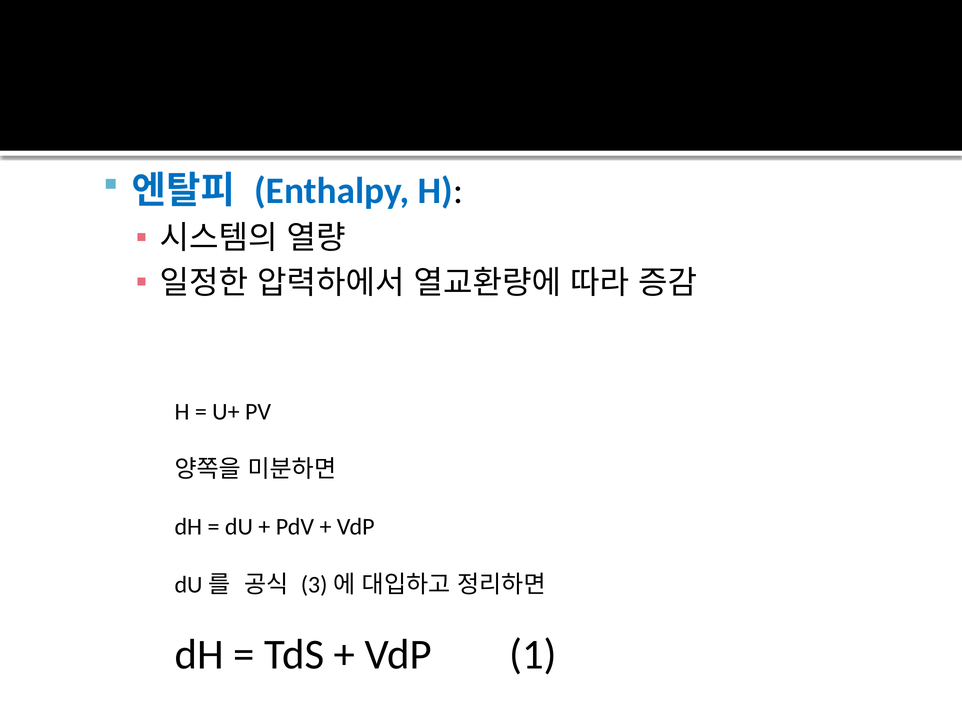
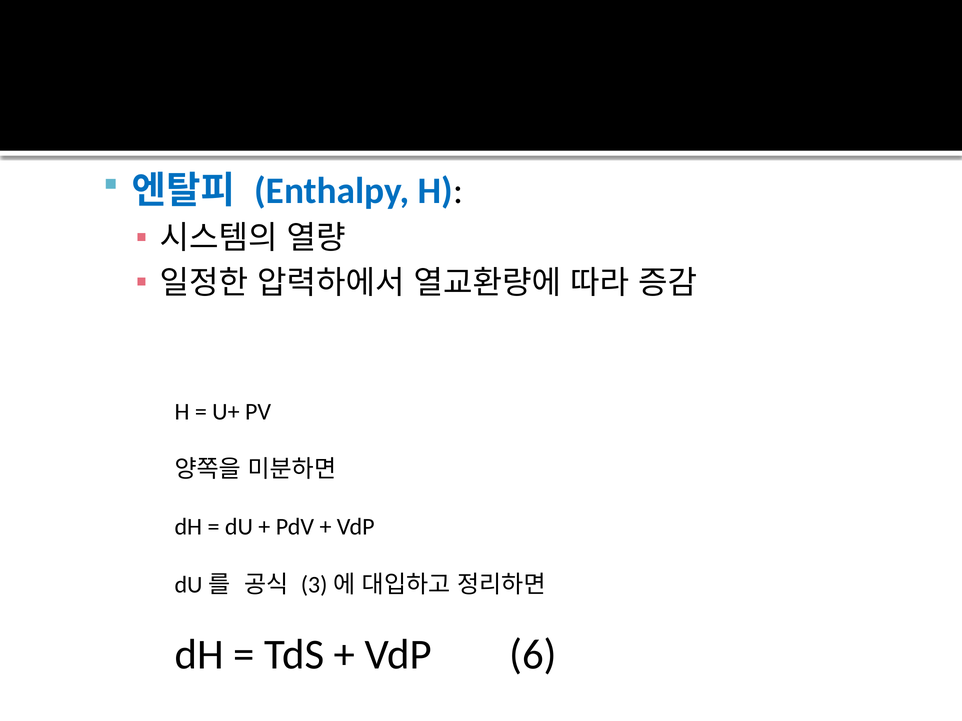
1: 1 -> 6 (533, 655)
